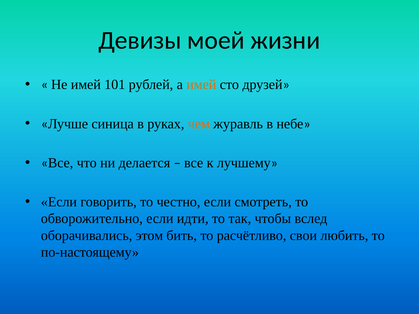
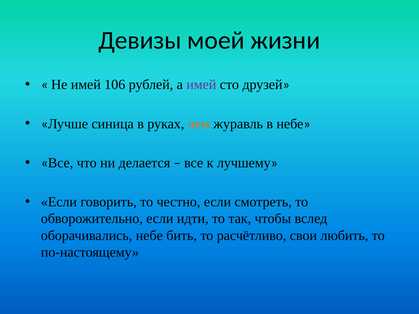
101: 101 -> 106 (115, 85)
имей colour: orange -> purple (201, 85)
оборачивались этом: этом -> небе (149, 236)
